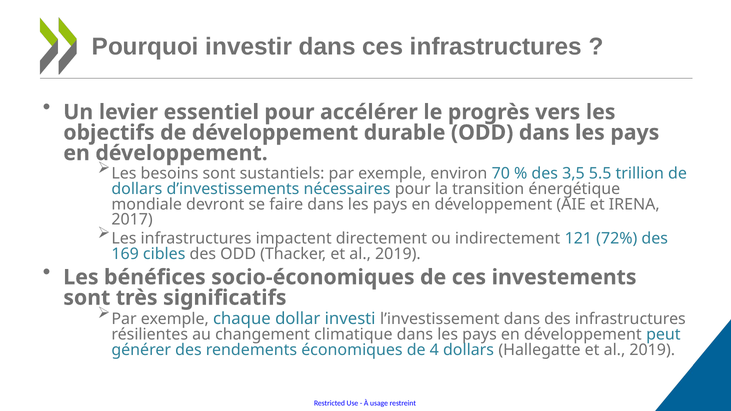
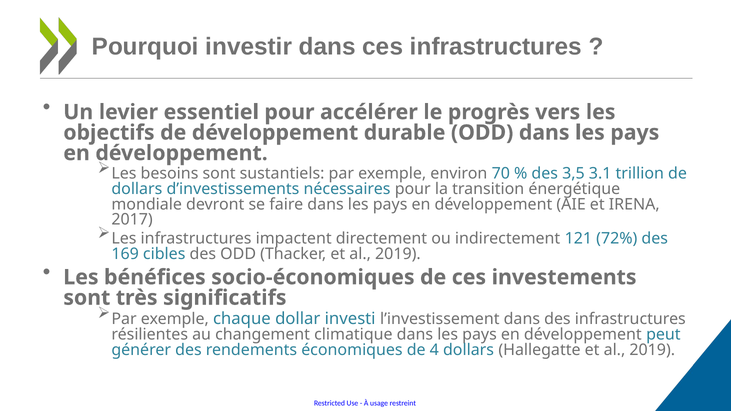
5.5: 5.5 -> 3.1 (600, 174)
